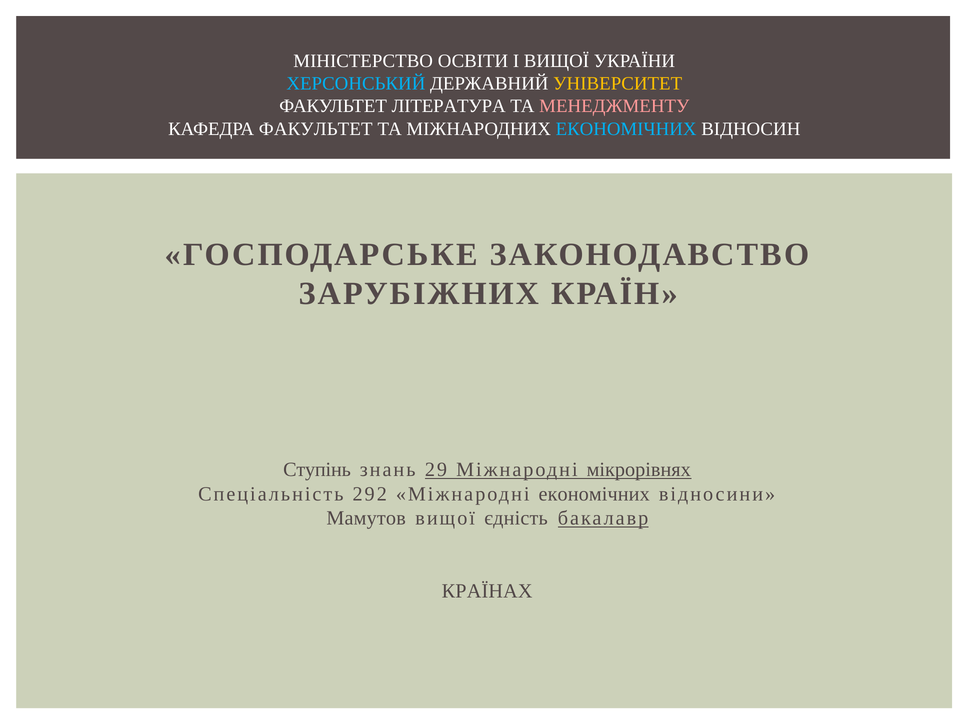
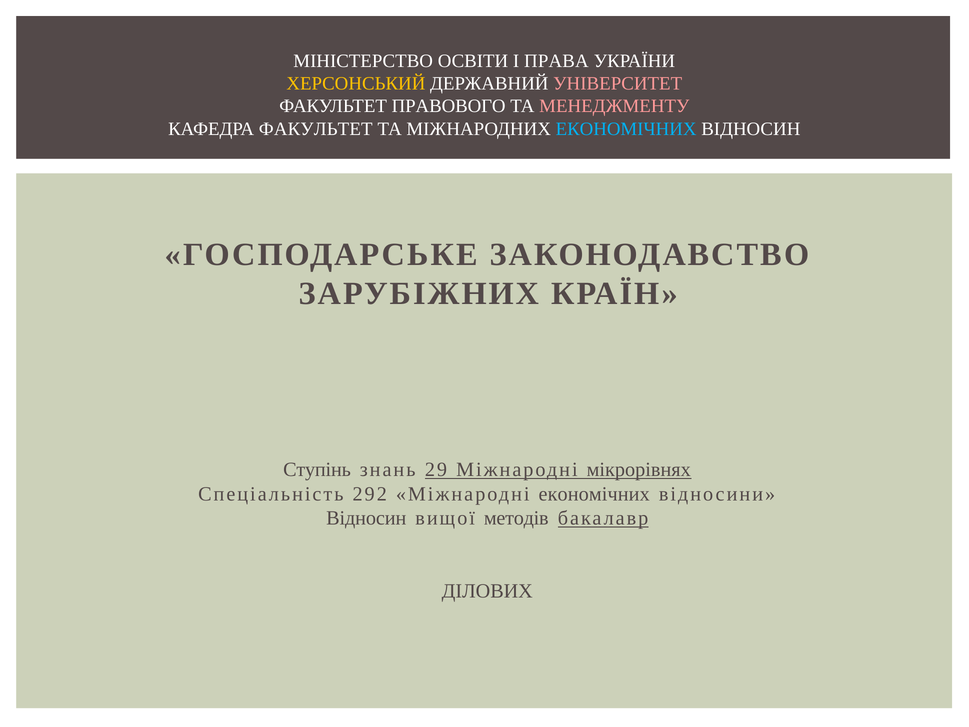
І ВИЩОЇ: ВИЩОЇ -> ПРАВА (556, 61)
ХЕРСОНСЬКИЙ colour: light blue -> yellow (356, 84)
УНІВЕРСИТЕТ colour: yellow -> pink (618, 84)
ЛІТЕРАТУРА: ЛІТЕРАТУРА -> ПРАВОВОГО (449, 106)
Мамутов: Мамутов -> Відносин (366, 518)
єдність: єдність -> методів (516, 518)
КРАЇНАХ: КРАЇНАХ -> ДІЛОВИХ (487, 591)
